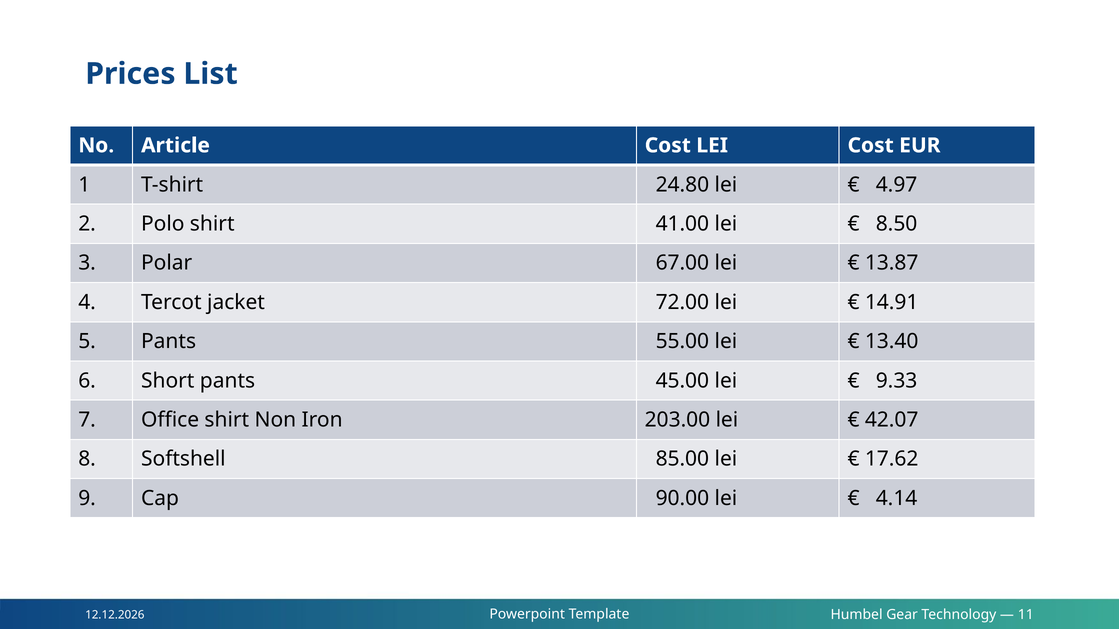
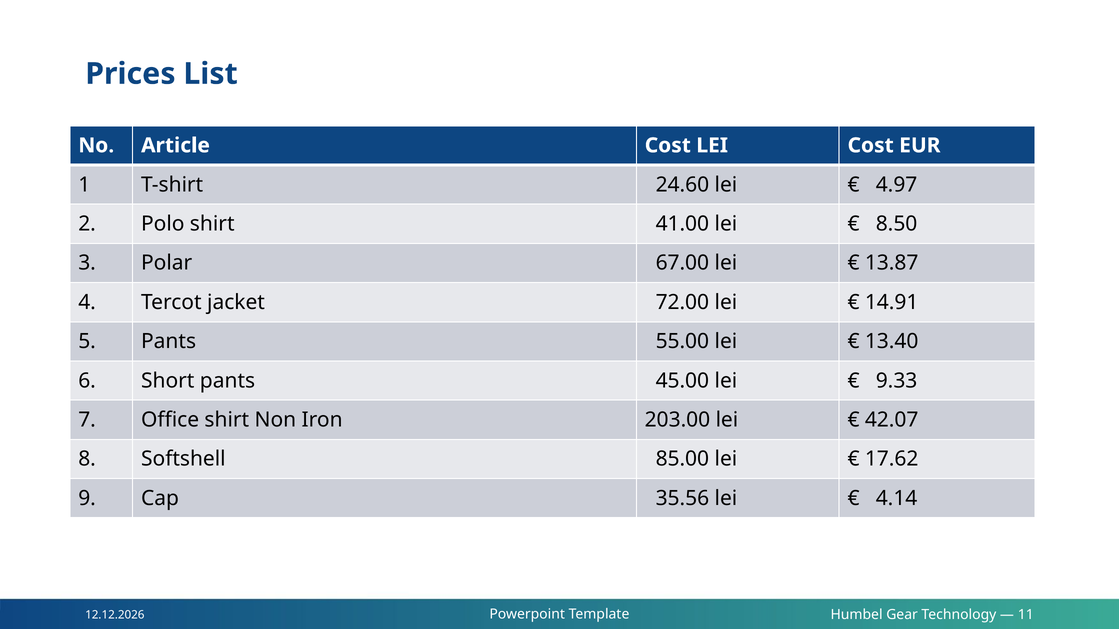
24.80: 24.80 -> 24.60 (682, 185)
90.00: 90.00 -> 35.56 (682, 499)
